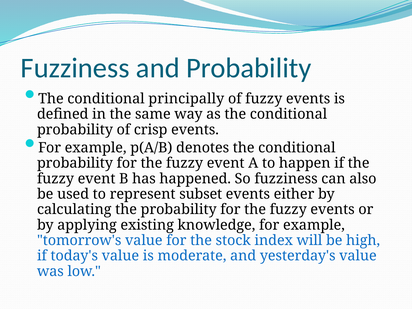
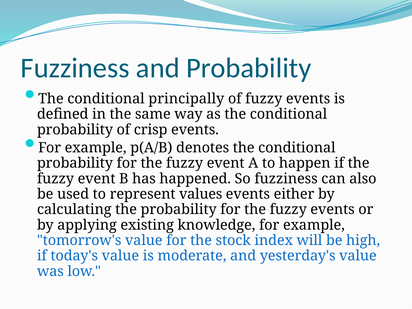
subset: subset -> values (201, 194)
